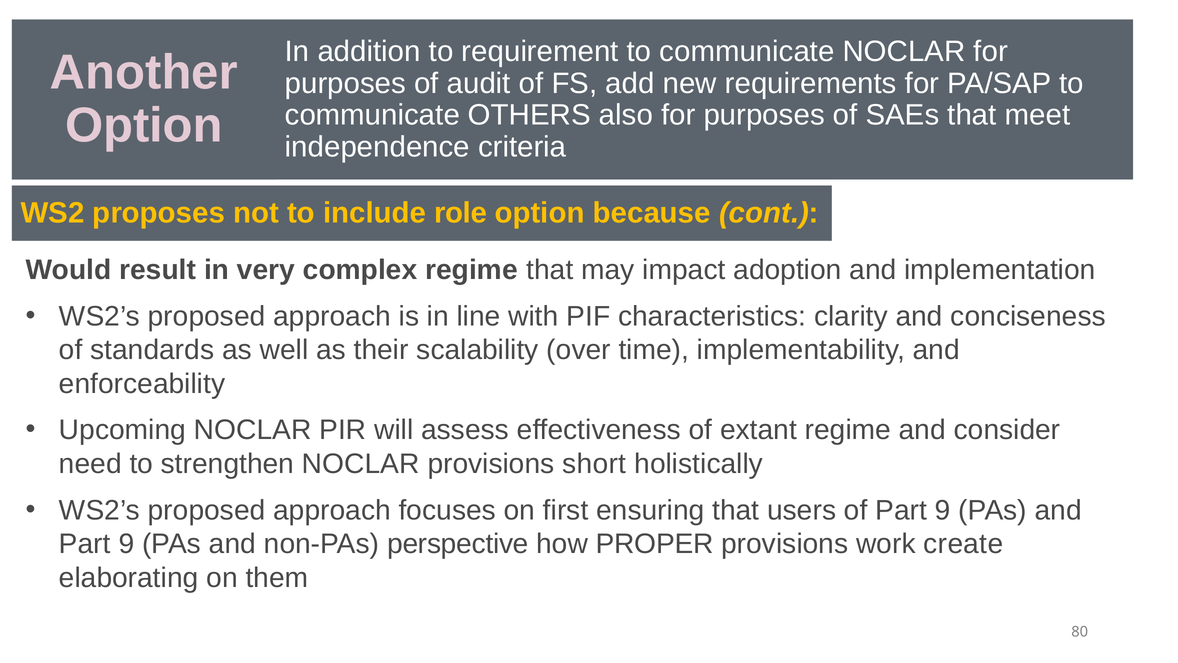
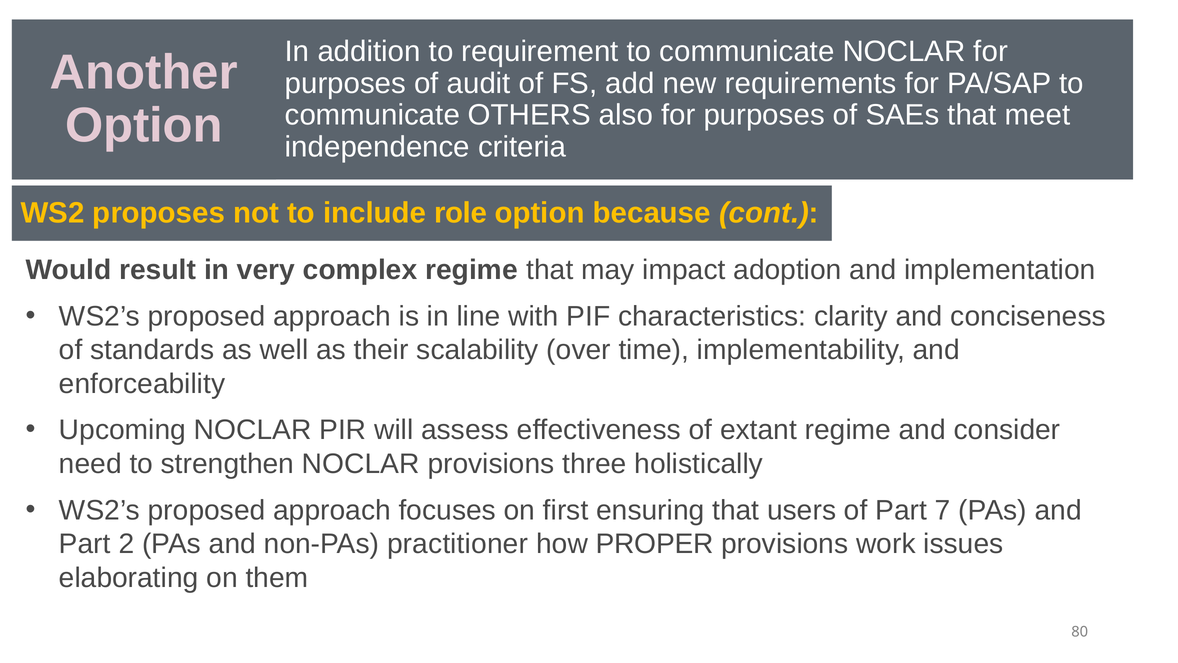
short: short -> three (594, 464)
of Part 9: 9 -> 7 (943, 510)
9: 9 -> 2 (126, 544)
perspective: perspective -> practitioner (458, 544)
create: create -> issues (963, 544)
